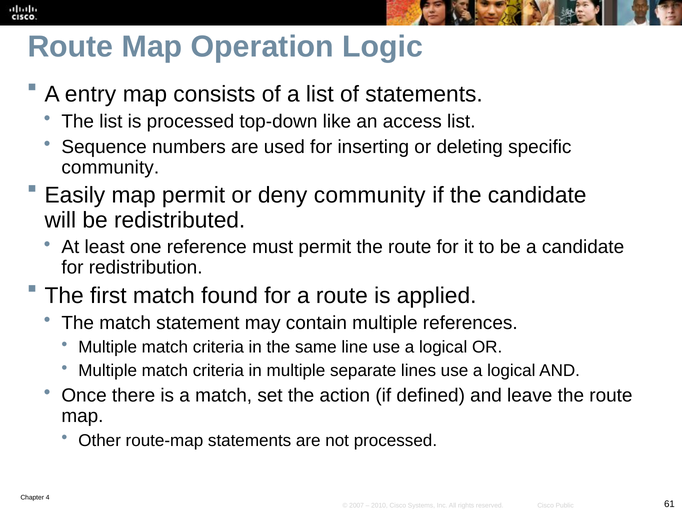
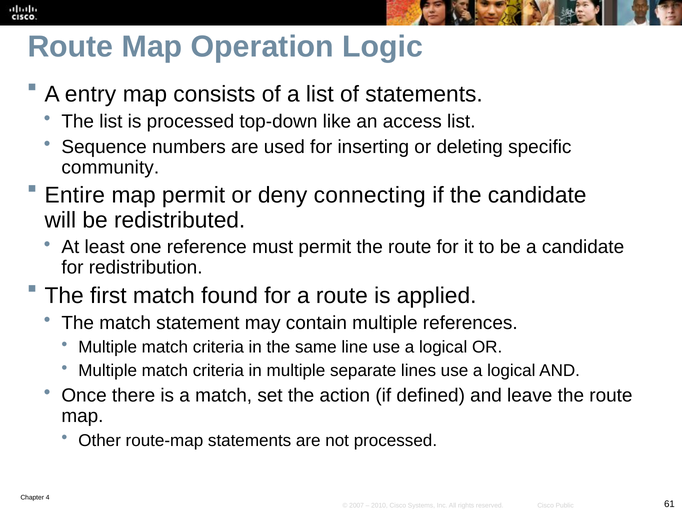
Easily: Easily -> Entire (75, 195)
deny community: community -> connecting (370, 195)
